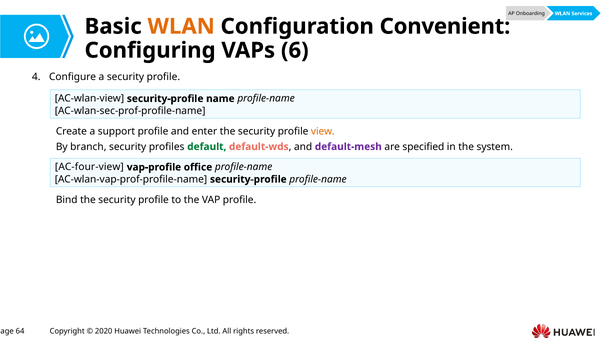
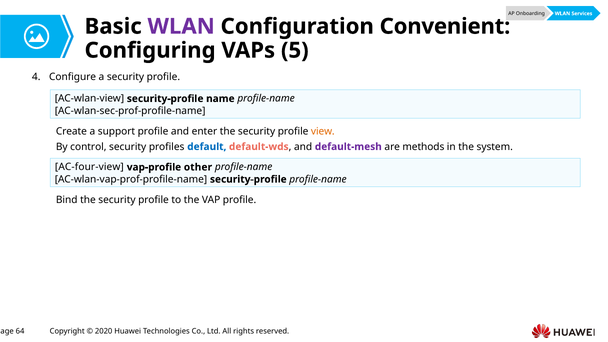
WLAN colour: orange -> purple (181, 26)
6: 6 -> 5 (295, 50)
branch: branch -> control (88, 147)
default colour: green -> blue (207, 147)
specified: specified -> methods (423, 147)
office: office -> other (198, 167)
